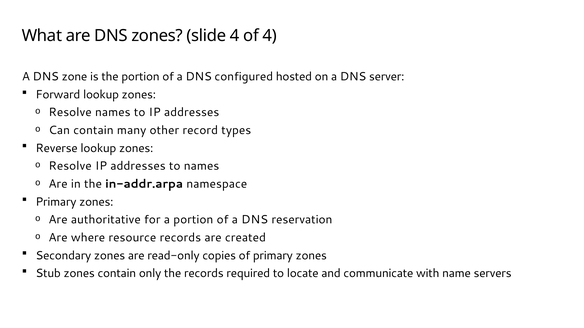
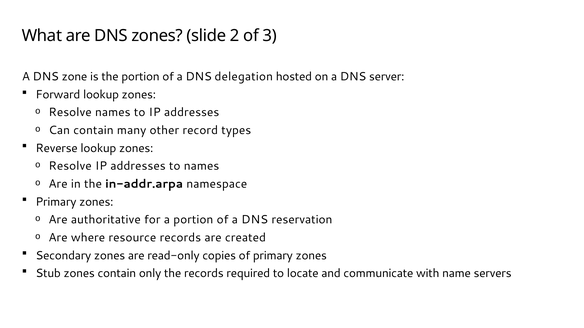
slide 4: 4 -> 2 (235, 36)
of 4: 4 -> 3 (270, 36)
configured: configured -> delegation (244, 77)
